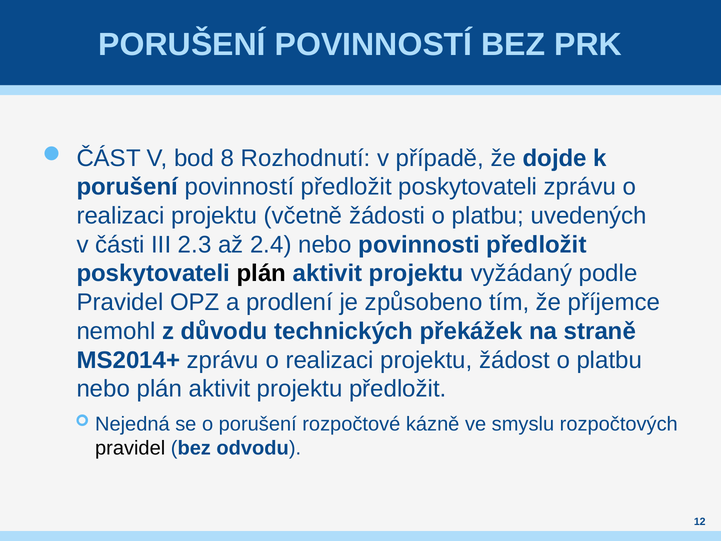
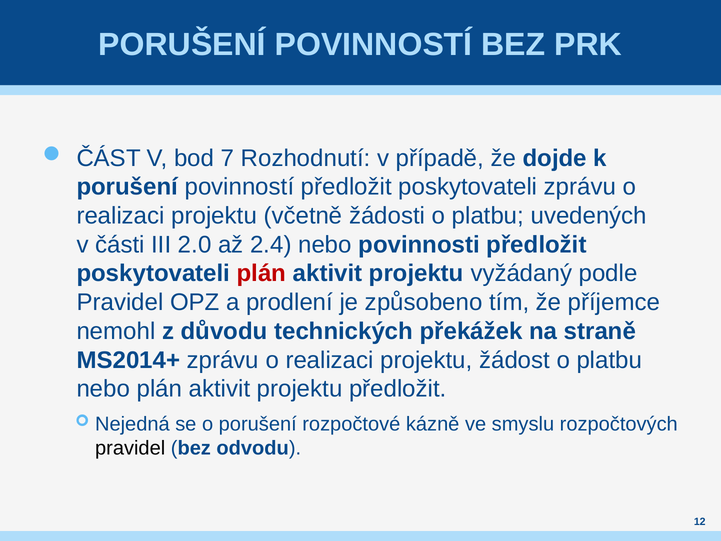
8: 8 -> 7 (227, 158)
2.3: 2.3 -> 2.0 (195, 245)
plán colour: black -> red (261, 273)
